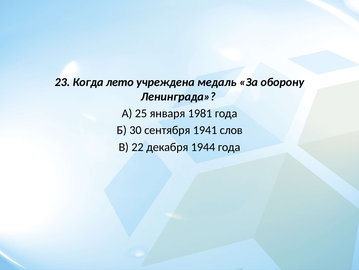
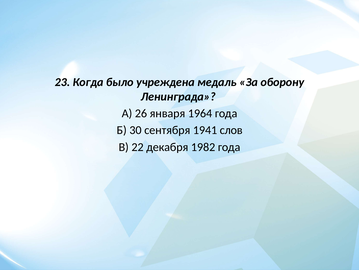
лето: лето -> было (120, 82)
25: 25 -> 26 (141, 113)
1981: 1981 -> 1964 (200, 113)
1944: 1944 -> 1982 (203, 147)
